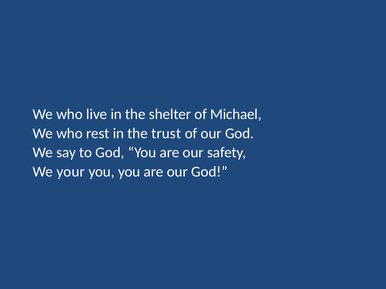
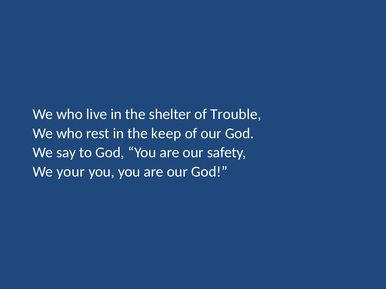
Michael: Michael -> Trouble (236, 114)
trust: trust -> keep (166, 134)
